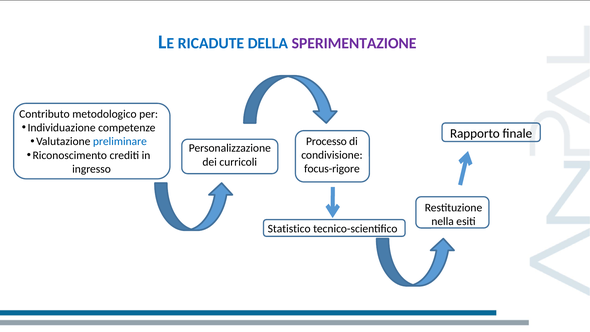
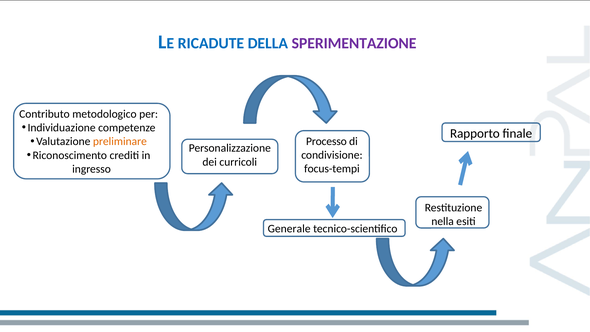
preliminare colour: blue -> orange (120, 141)
focus-rigore: focus-rigore -> focus-tempi (332, 169)
Statistico: Statistico -> Generale (289, 229)
